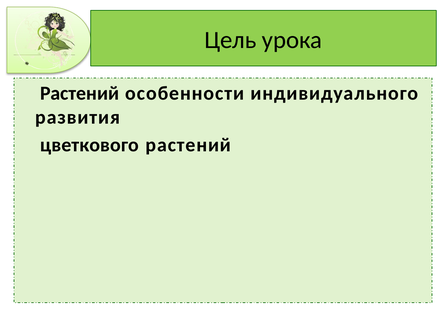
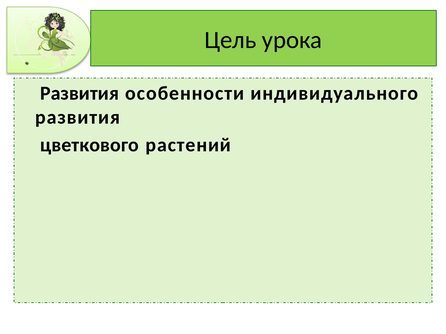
Растений: Растений -> Развития (79, 94)
